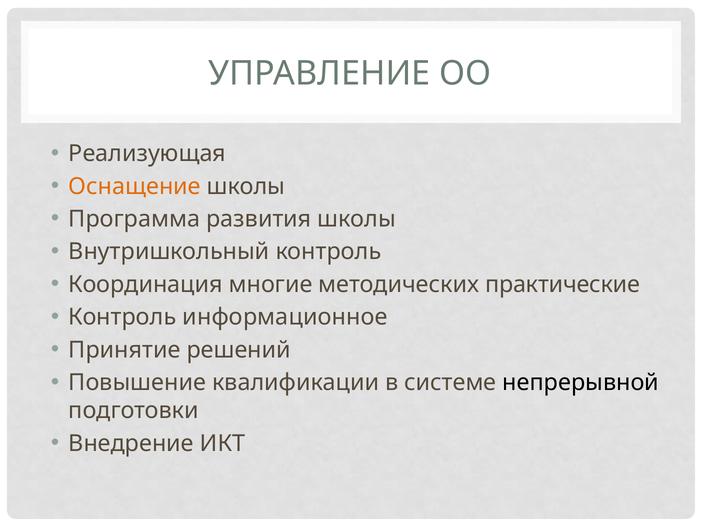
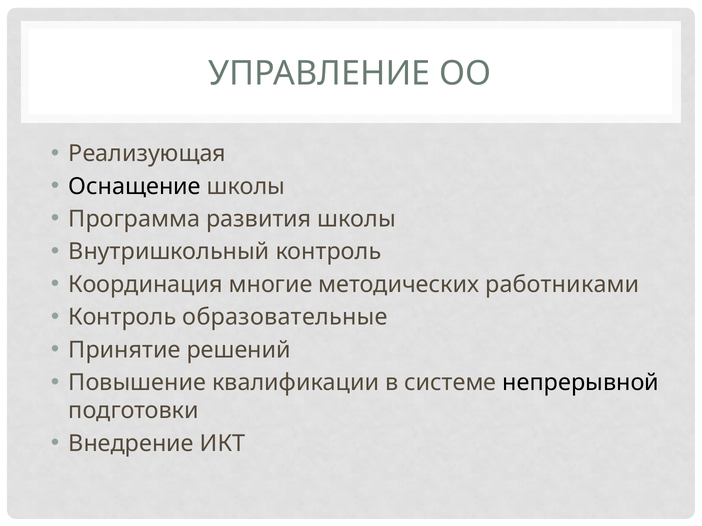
Оснащение colour: orange -> black (135, 186)
практические: практические -> работниками (562, 285)
информационное: информационное -> образовательные (285, 317)
